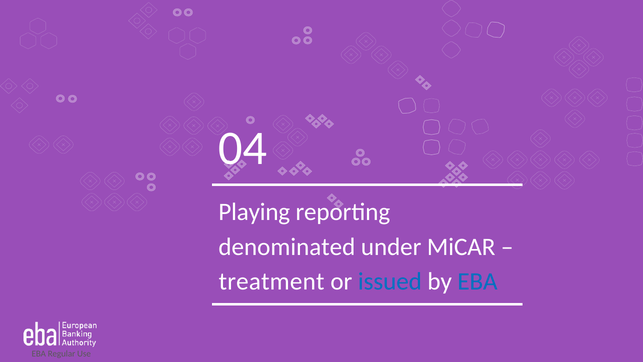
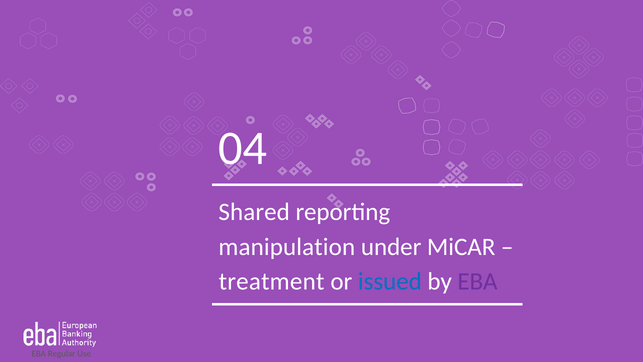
Playing: Playing -> Shared (254, 212)
denominated: denominated -> manipulation (287, 247)
EBA colour: blue -> purple (477, 281)
